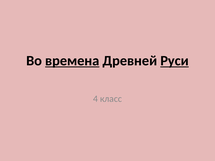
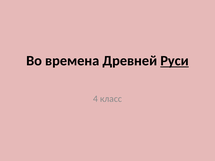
времена underline: present -> none (72, 61)
